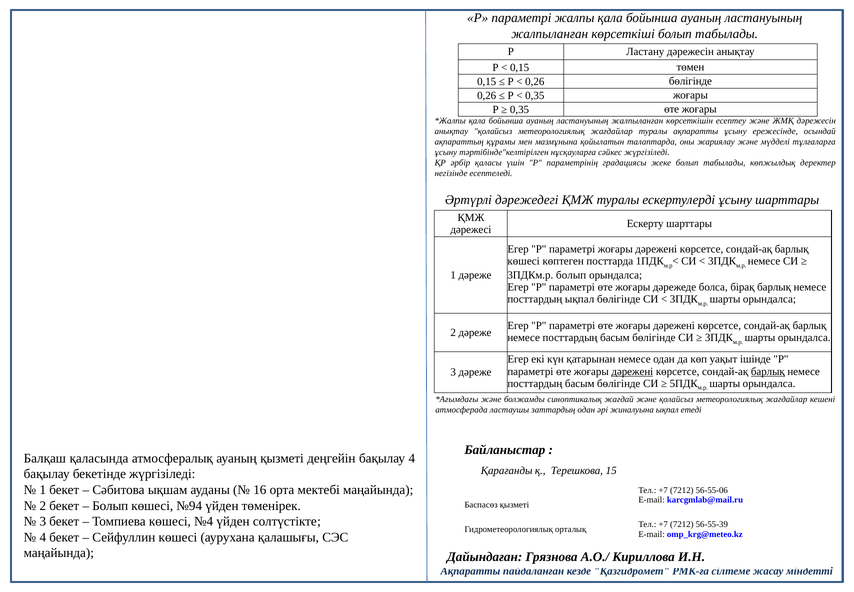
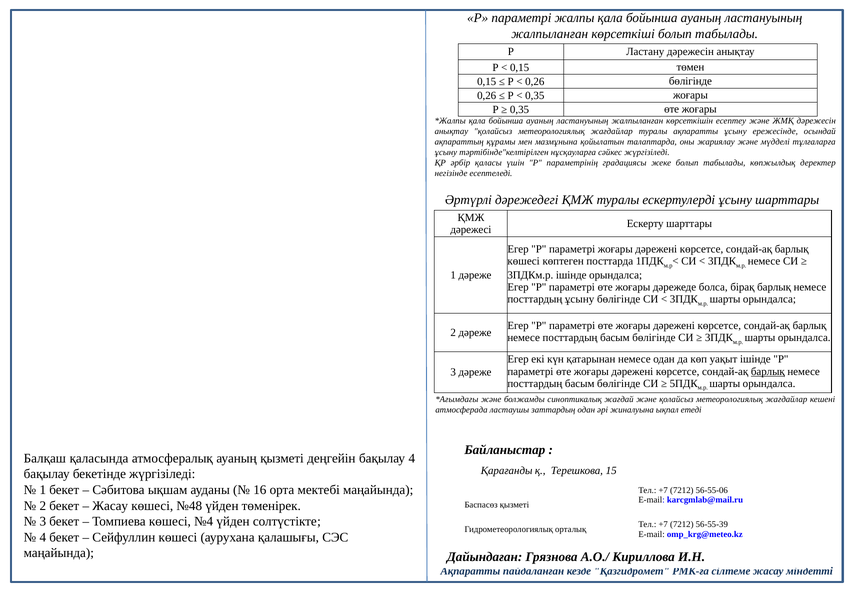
3ПДКм.р болып: болып -> ішінде (571, 275)
посттардың ықпал: ықпал -> ұсыну (580, 299)
дәрежені underline: present -> none (632, 371)
Болып: Болып -> Жасау (110, 505)
№94: №94 -> №48 (189, 505)
